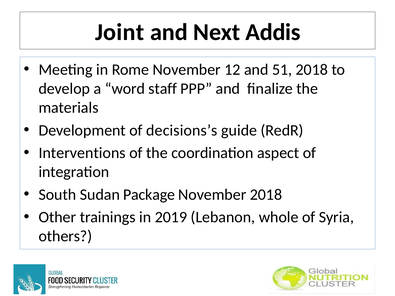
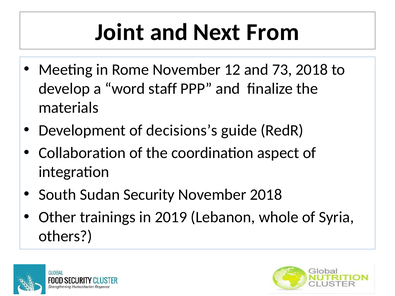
Addis: Addis -> From (273, 32)
51: 51 -> 73 (282, 70)
Interventions: Interventions -> Collaboration (82, 153)
Package: Package -> Security (149, 195)
